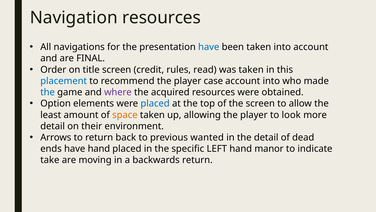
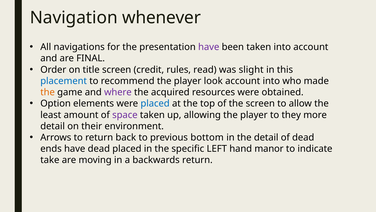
Navigation resources: resources -> whenever (162, 18)
have colour: blue -> purple (209, 47)
was taken: taken -> slight (251, 70)
case: case -> look (213, 81)
the colour: blue -> orange (48, 92)
space colour: orange -> purple (125, 115)
look: look -> they (291, 115)
wanted: wanted -> bottom (207, 137)
have hand: hand -> dead (99, 148)
